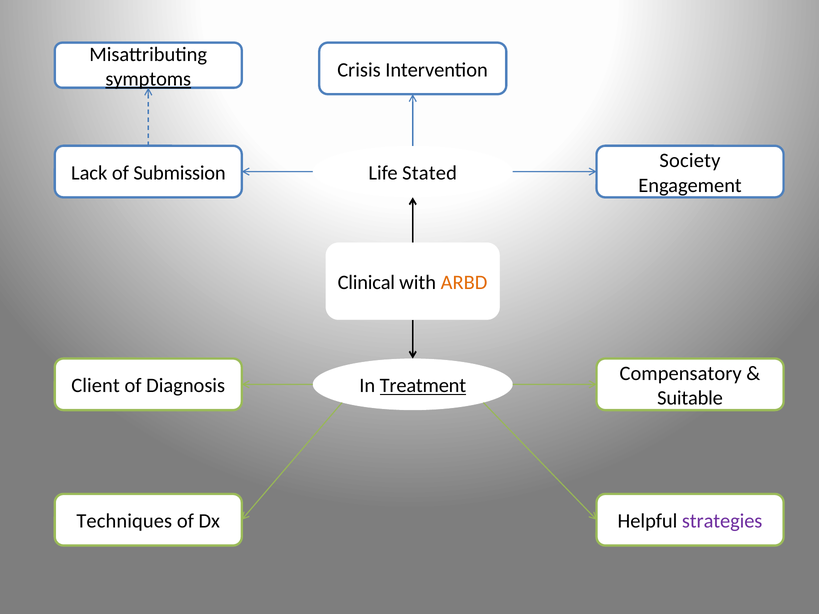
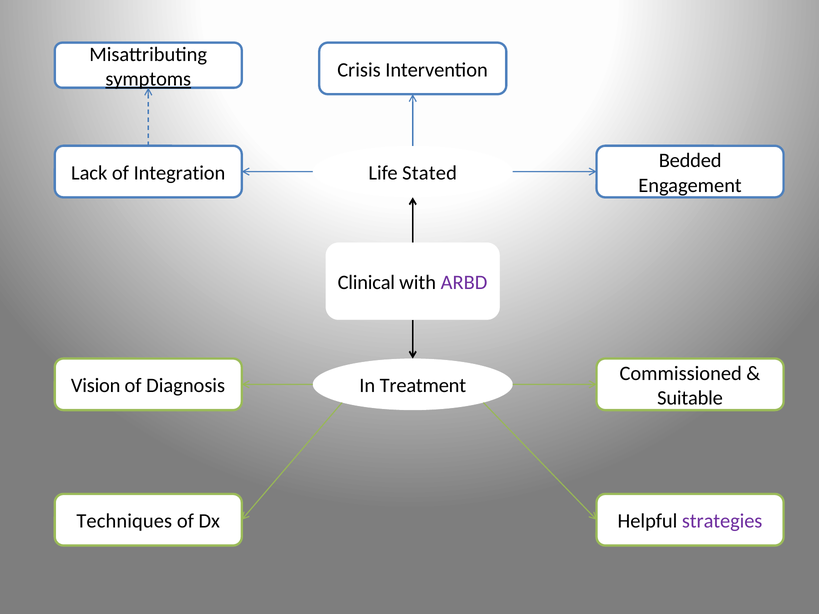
Society: Society -> Bedded (690, 161)
Submission: Submission -> Integration (179, 173)
ARBD colour: orange -> purple (464, 283)
Compensatory: Compensatory -> Commissioned (681, 374)
Client: Client -> Vision (96, 386)
Treatment underline: present -> none (423, 386)
